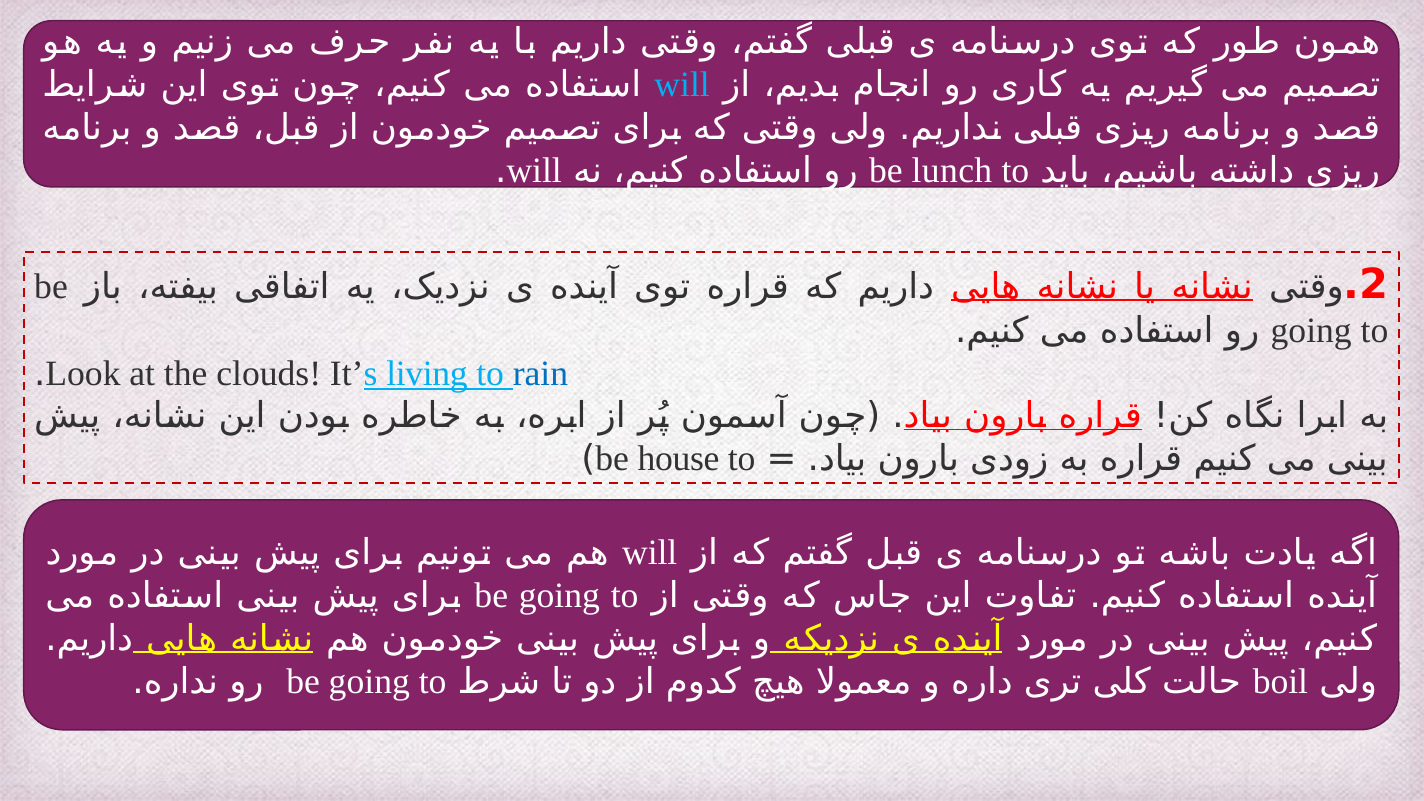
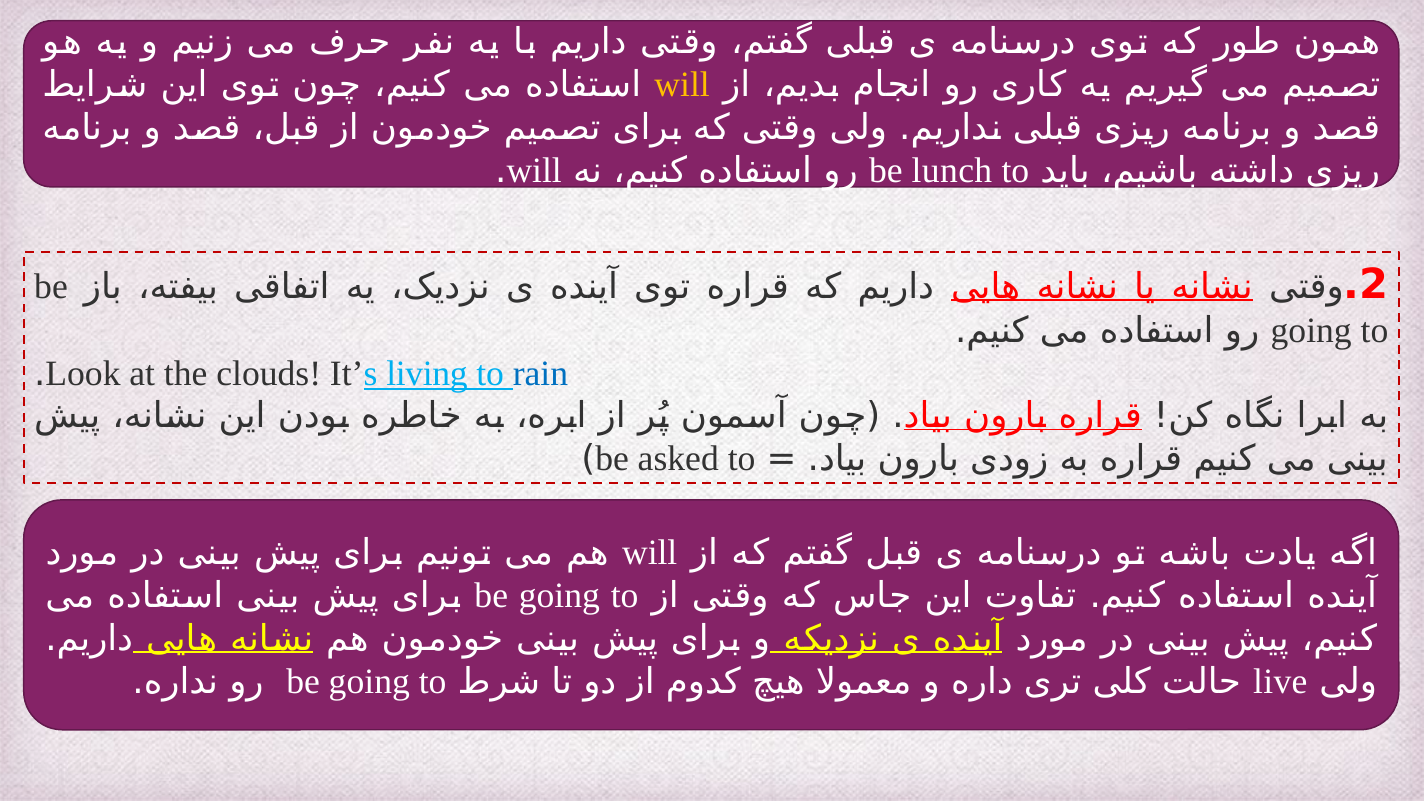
will colour: light blue -> yellow (682, 85)
house: house -> asked (678, 459)
boil: boil -> live (1280, 681)
